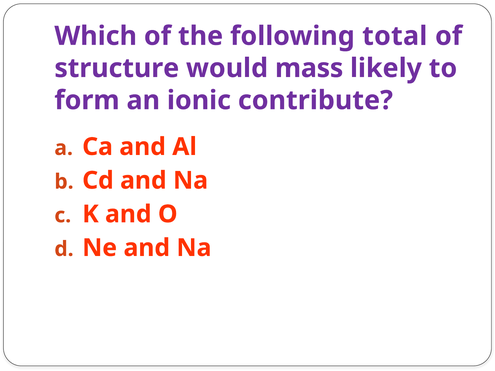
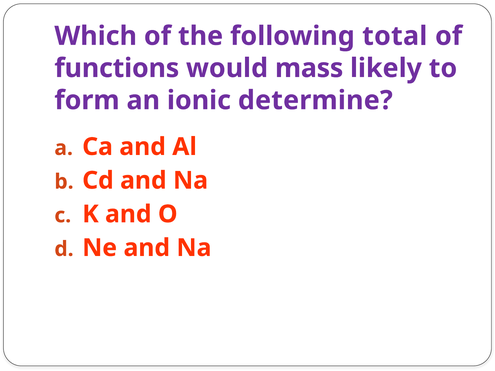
structure: structure -> functions (117, 68)
contribute: contribute -> determine (315, 100)
